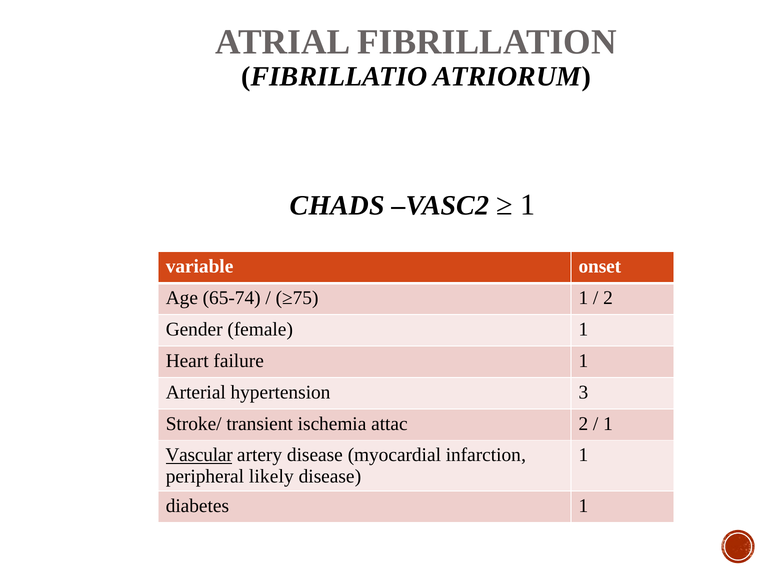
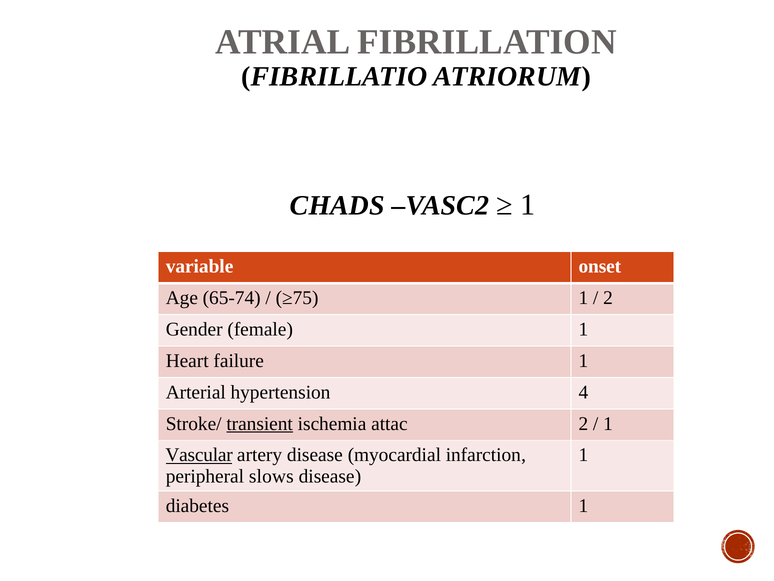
3: 3 -> 4 (583, 392)
transient underline: none -> present (260, 423)
likely: likely -> slows (271, 476)
